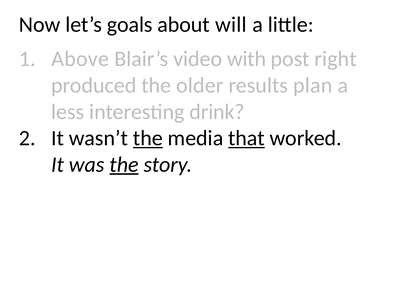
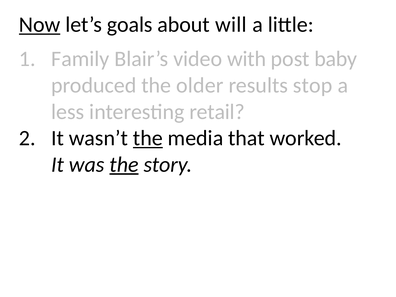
Now underline: none -> present (40, 25)
Above: Above -> Family (80, 59)
right: right -> baby (336, 59)
plan: plan -> stop (313, 85)
drink: drink -> retail (217, 112)
that underline: present -> none (247, 138)
